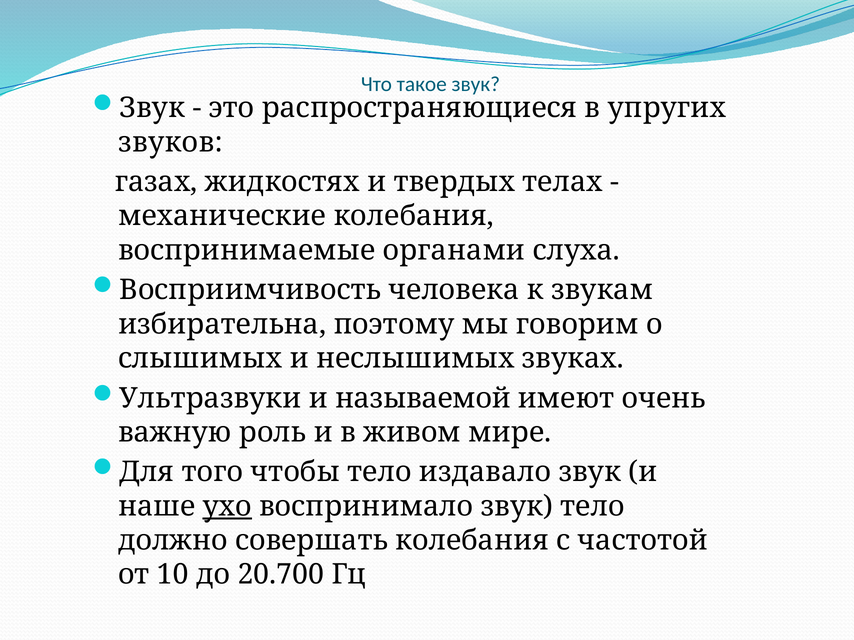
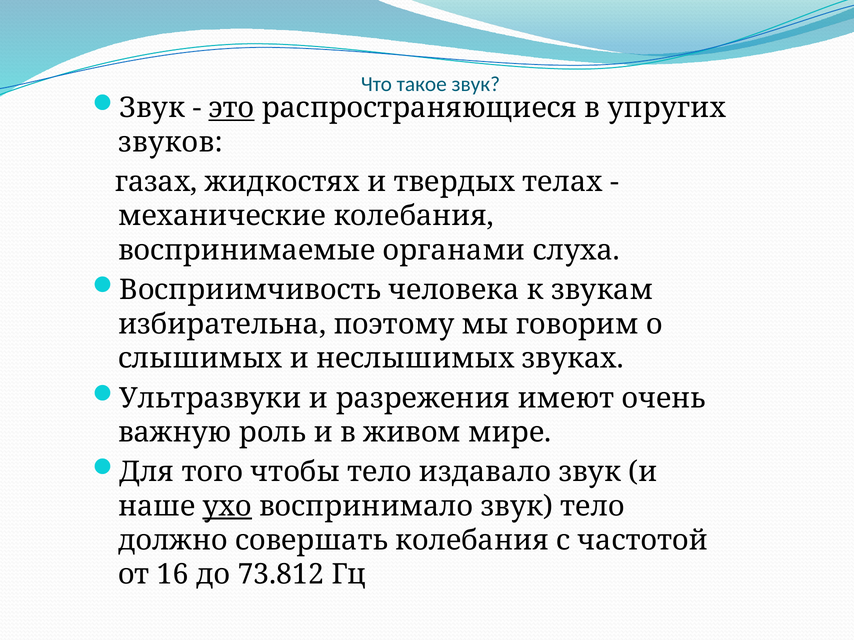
это underline: none -> present (232, 108)
называемой: называемой -> разрежения (423, 398)
10: 10 -> 16 (173, 575)
20.700: 20.700 -> 73.812 (281, 575)
